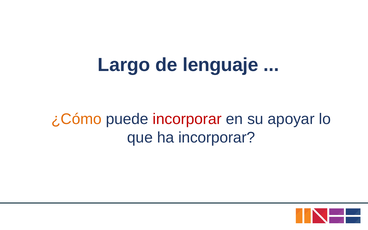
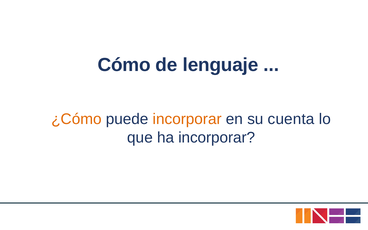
Largo: Largo -> Cómo (124, 65)
incorporar colour: red -> orange (187, 119)
apoyar: apoyar -> cuenta (291, 119)
